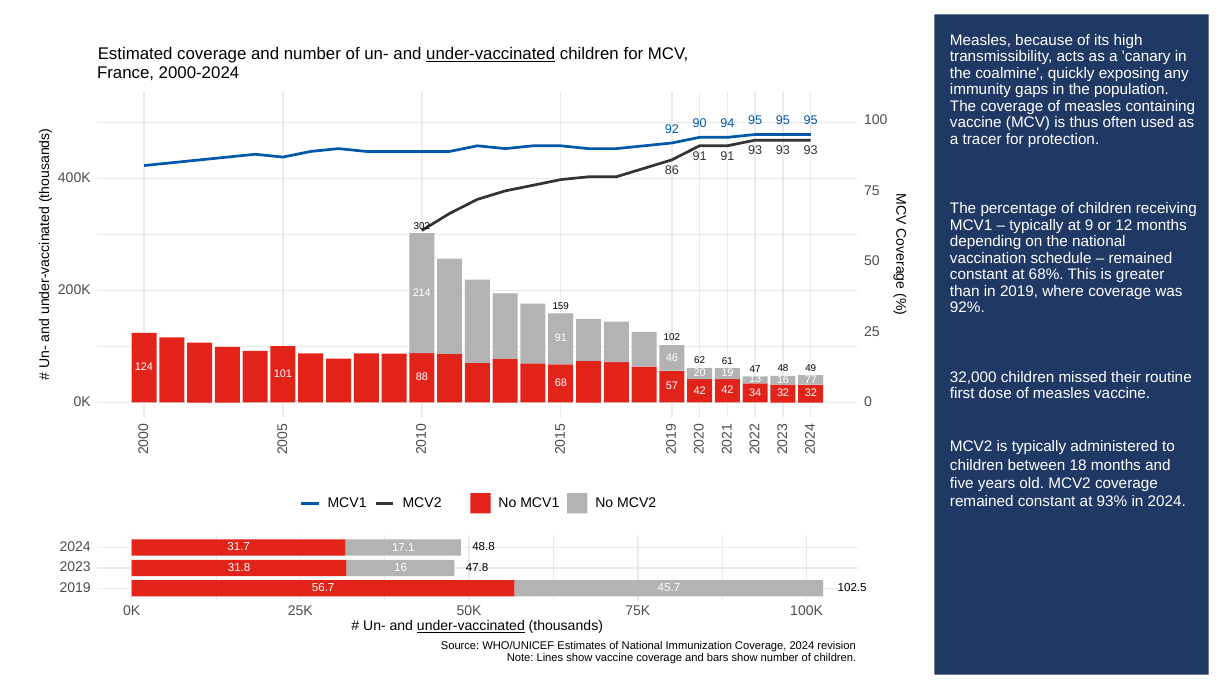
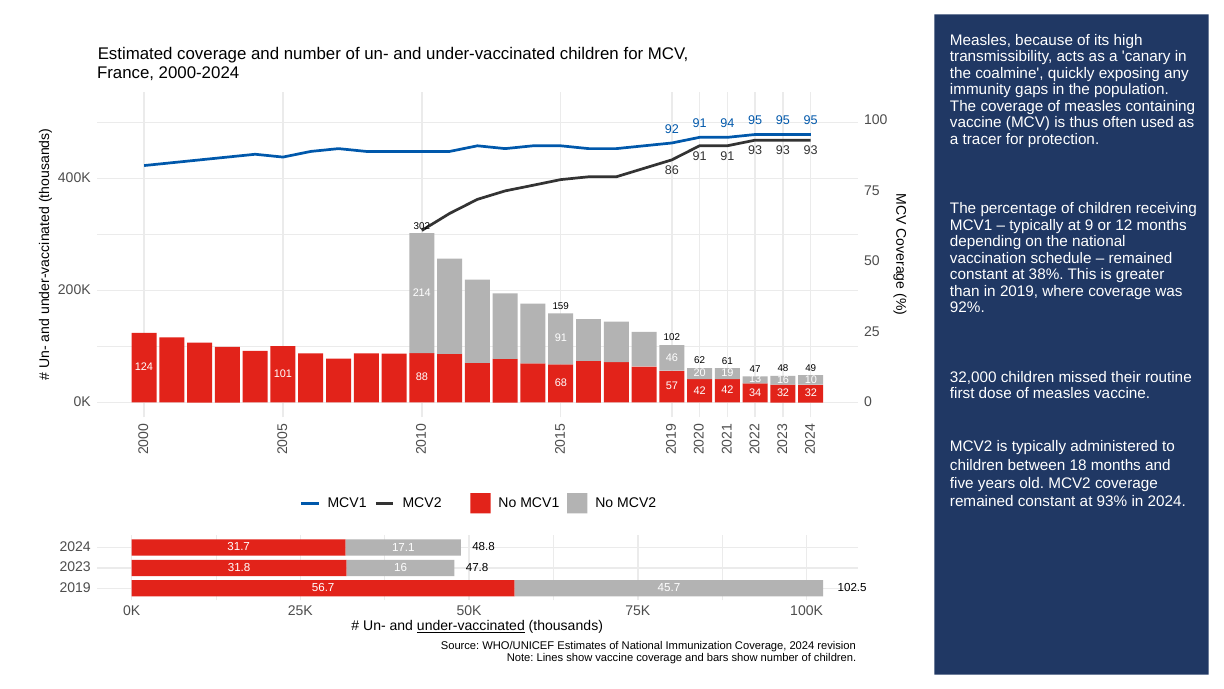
under-vaccinated underline: present -> none (491, 54)
92 90: 90 -> 91 (700, 123)
68%: 68% -> 38% (1046, 275)
77: 77 -> 10 (811, 379)
